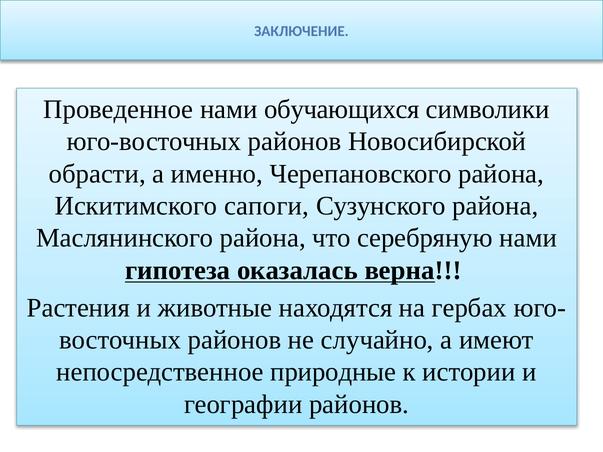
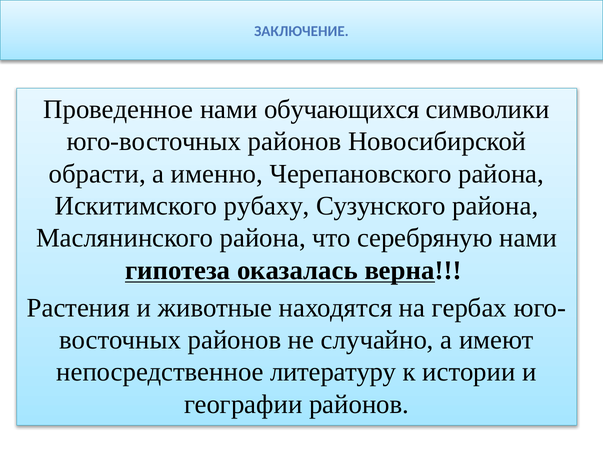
сапоги: сапоги -> рубаху (267, 206)
природные: природные -> литературу (333, 372)
